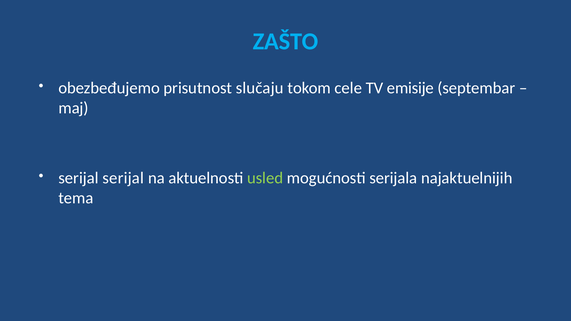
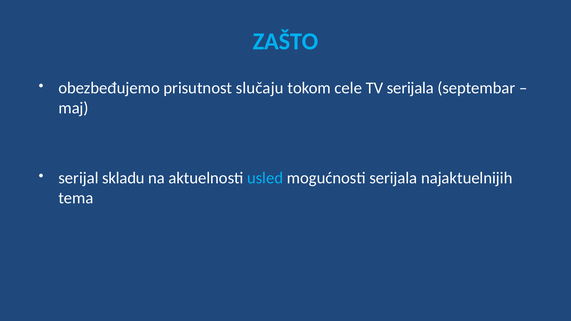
TV emisije: emisije -> serijala (410, 88)
serijal serijal: serijal -> skladu (123, 178)
usled colour: light green -> light blue (265, 178)
